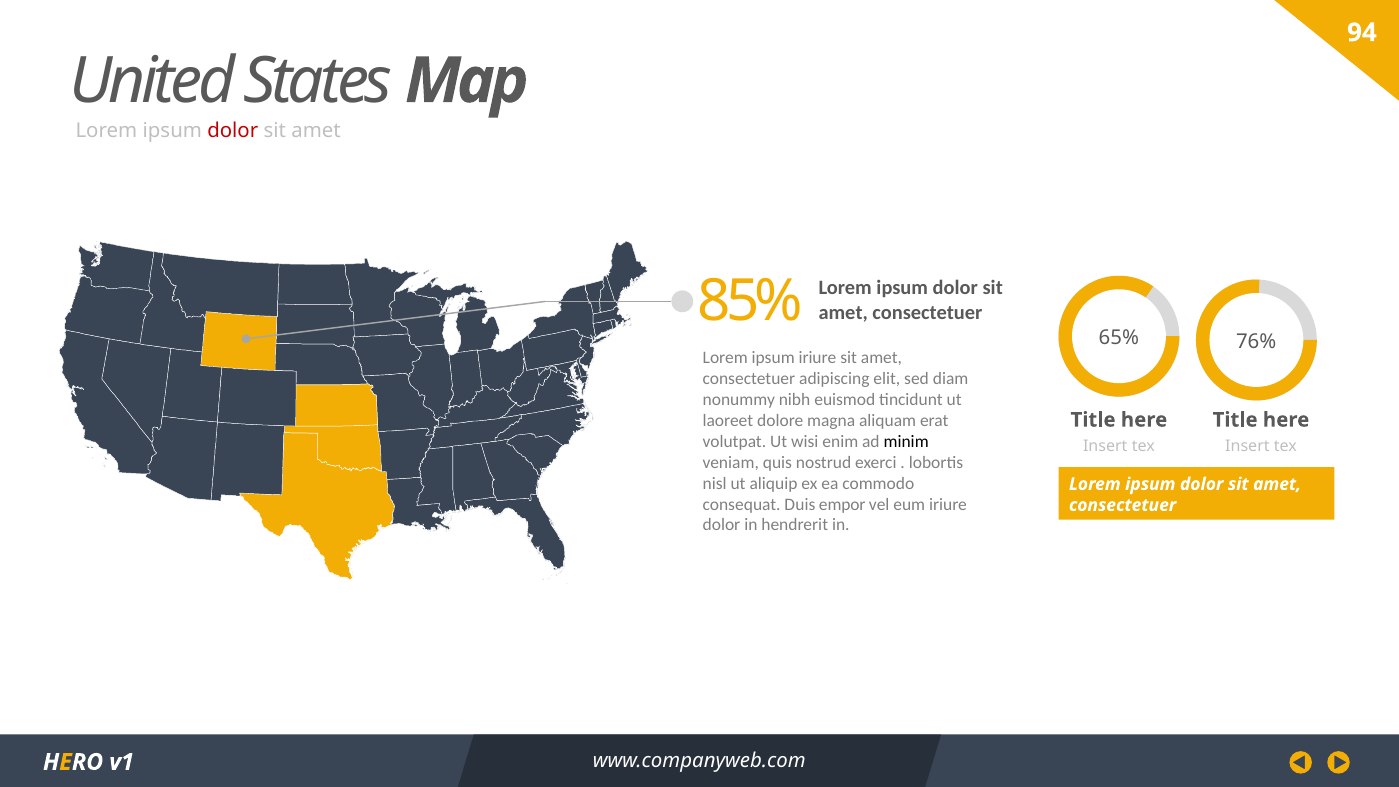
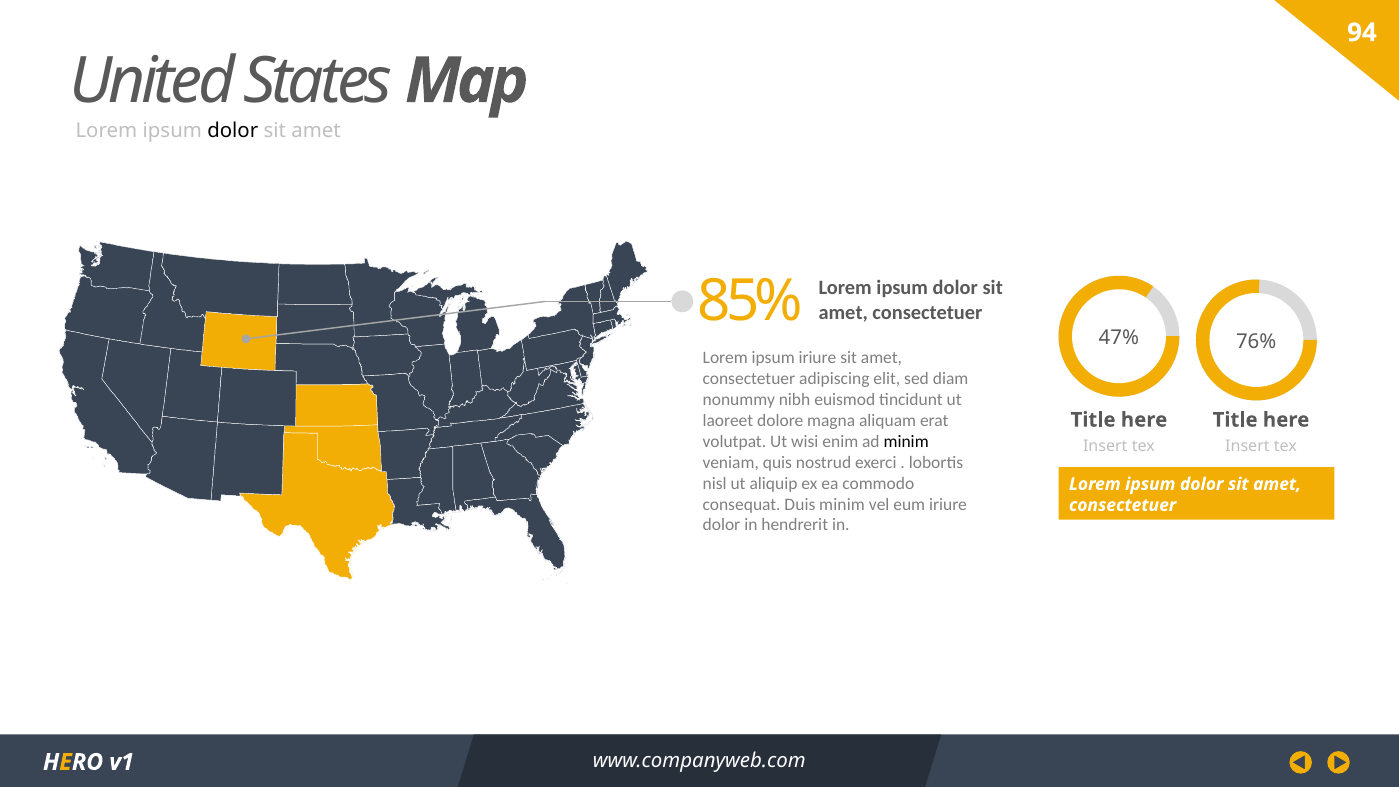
dolor colour: red -> black (233, 131)
65%: 65% -> 47% (1119, 338)
Duis empor: empor -> minim (842, 504)
